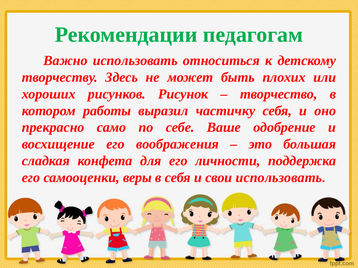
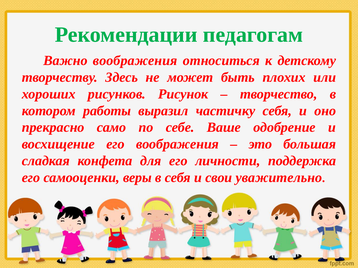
Важно использовать: использовать -> воображения (135, 61)
свои использовать: использовать -> уважительно (279, 178)
